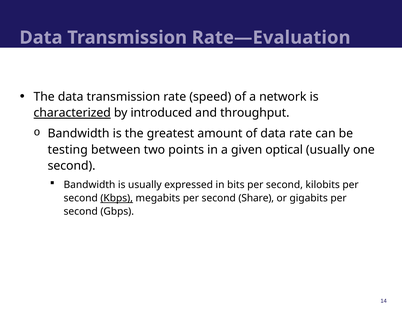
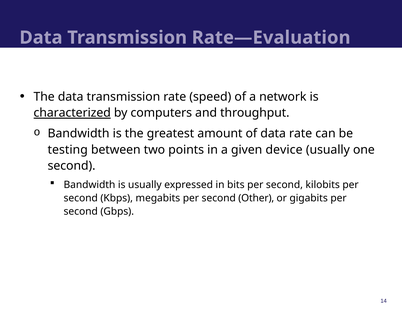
introduced: introduced -> computers (161, 113)
optical: optical -> device (284, 149)
Kbps underline: present -> none (117, 198)
Share: Share -> Other (256, 198)
